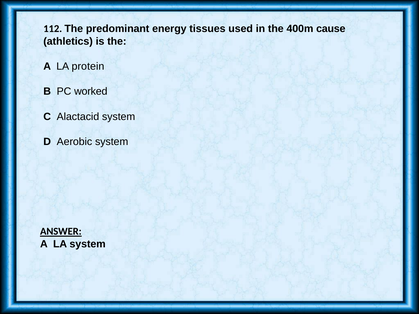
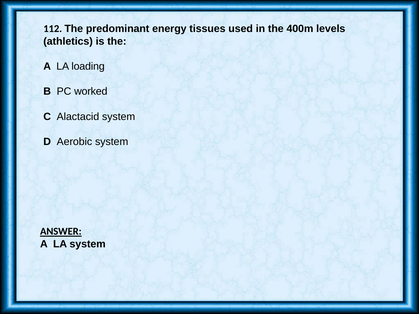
cause: cause -> levels (331, 29)
protein: protein -> loading (88, 66)
